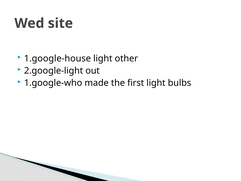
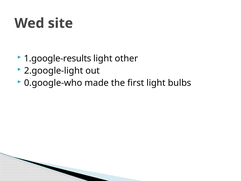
1.google-house: 1.google-house -> 1.google-results (58, 58)
1.google-who: 1.google-who -> 0.google-who (53, 83)
